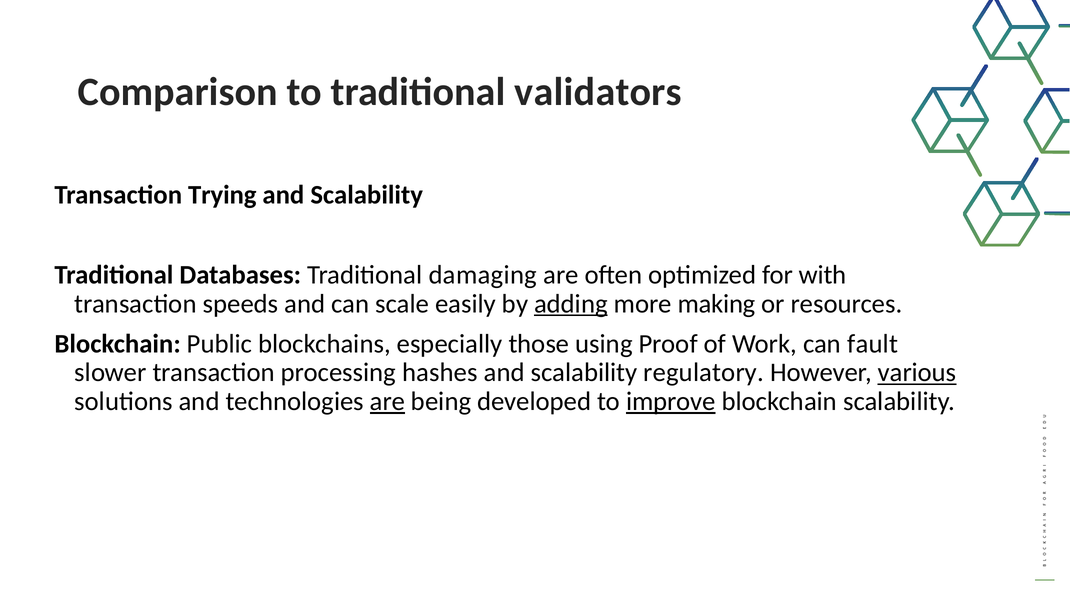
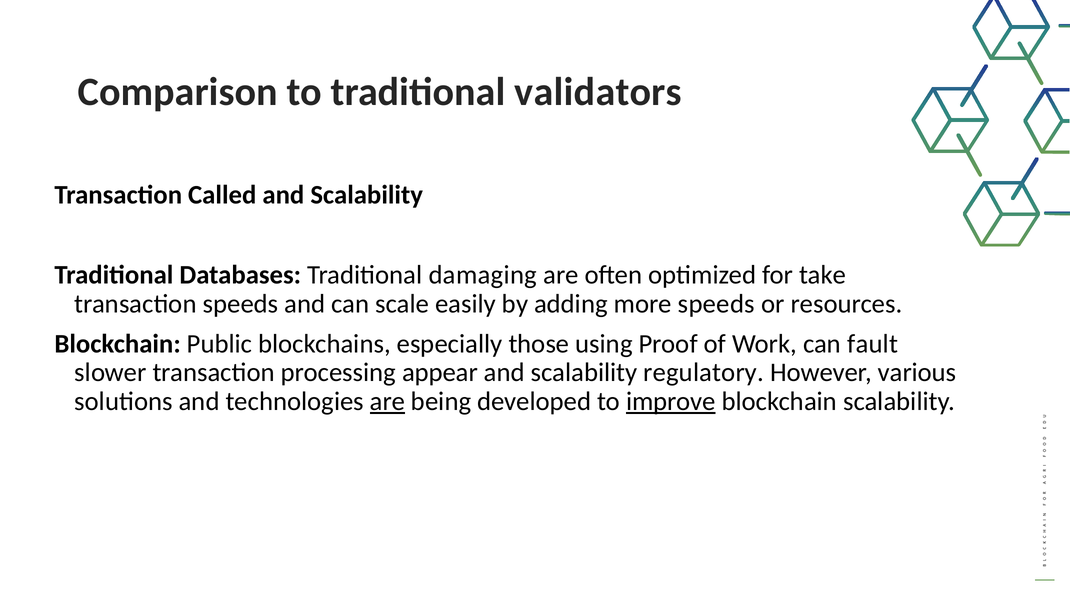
Trying: Trying -> Called (222, 195)
with: with -> take (823, 275)
adding underline: present -> none (571, 304)
more making: making -> speeds (716, 304)
hashes: hashes -> appear (440, 373)
various underline: present -> none (917, 373)
